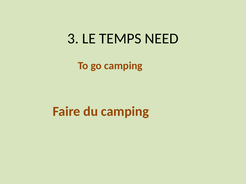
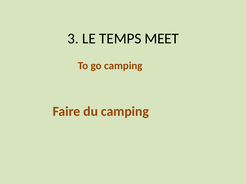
NEED: NEED -> MEET (162, 39)
